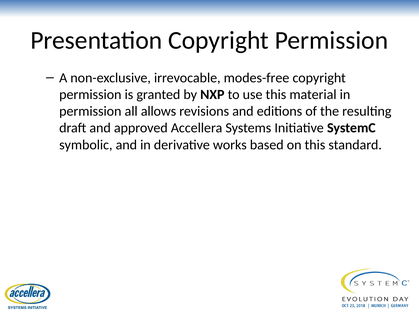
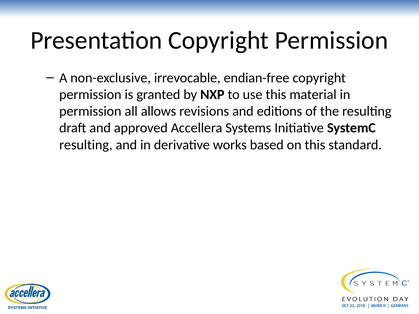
modes-free: modes-free -> endian-free (257, 78)
symbolic: symbolic -> resulting (86, 145)
